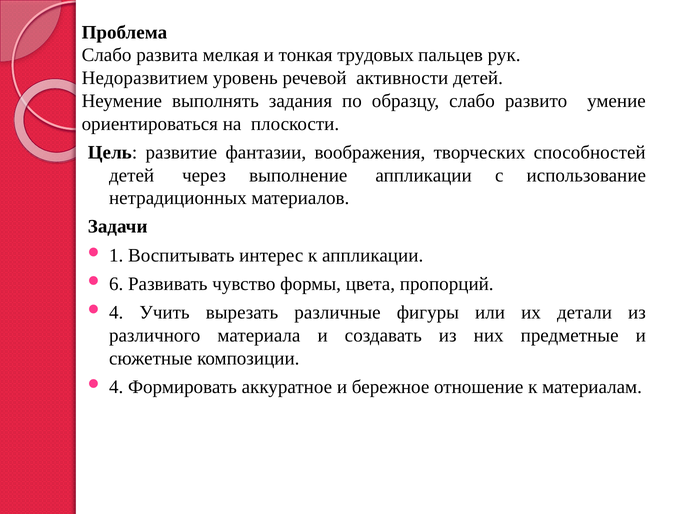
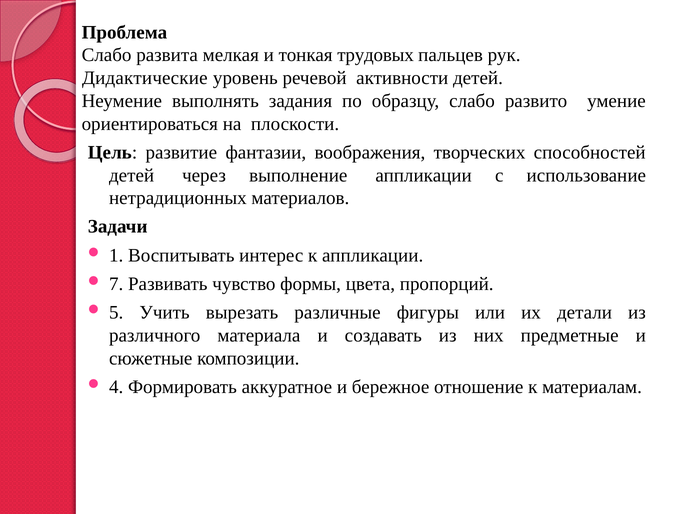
Недоразвитием: Недоразвитием -> Дидактические (145, 78)
6: 6 -> 7 (116, 284)
4: 4 -> 5 (116, 312)
